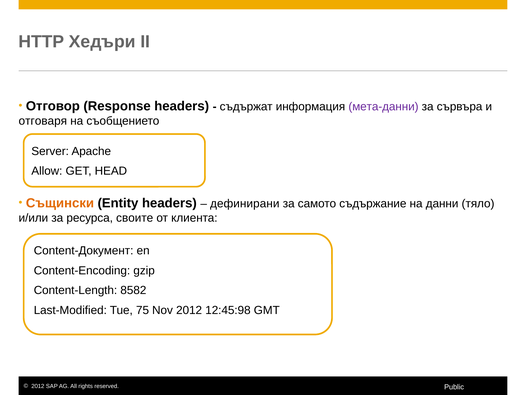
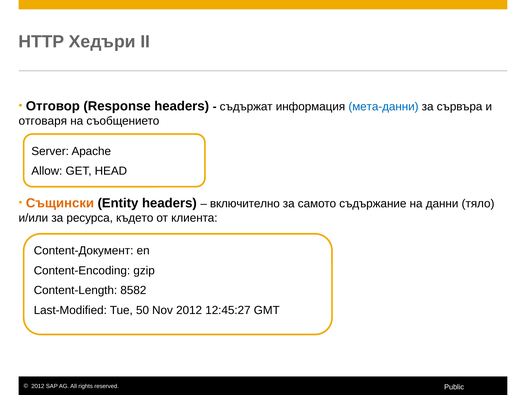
мета-данни colour: purple -> blue (383, 107)
дефинирани: дефинирани -> включително (245, 203)
своите: своите -> където (135, 218)
75: 75 -> 50 (143, 310)
12:45:98: 12:45:98 -> 12:45:27 (228, 310)
